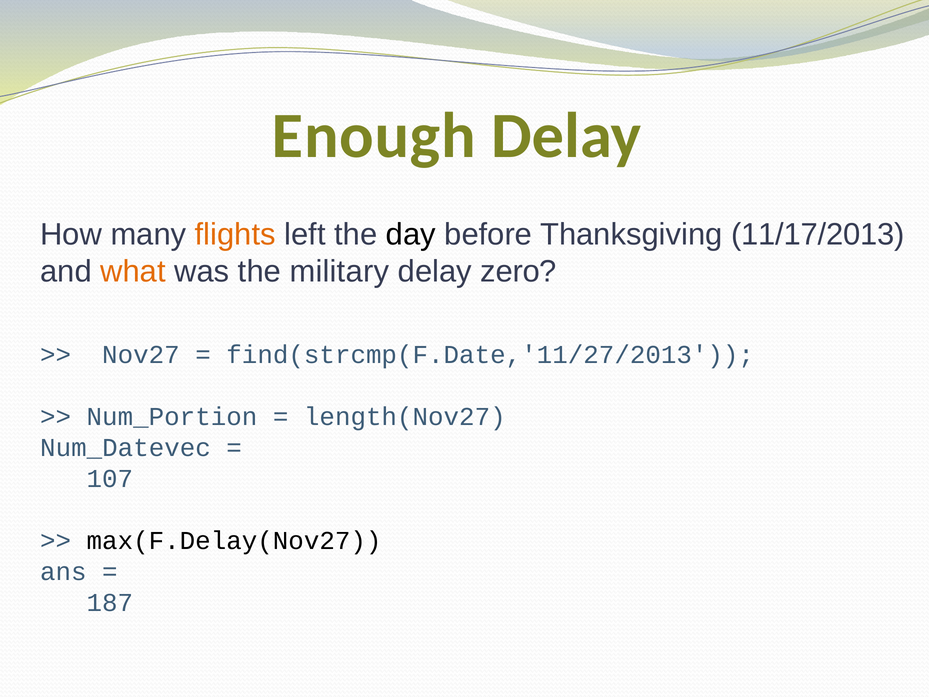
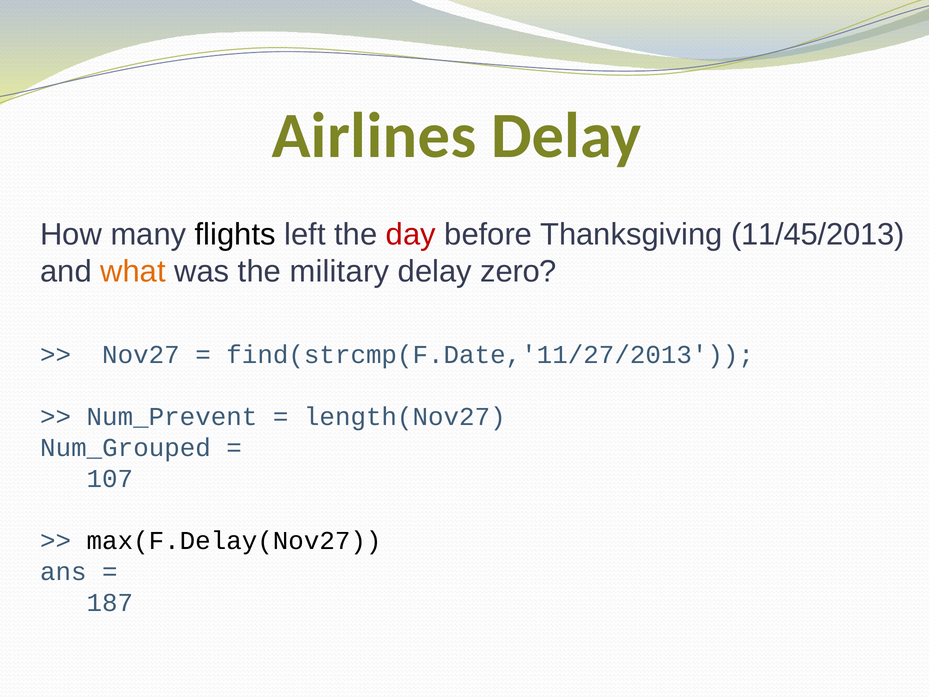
Enough: Enough -> Airlines (374, 136)
flights colour: orange -> black (235, 234)
day colour: black -> red (411, 234)
11/17/2013: 11/17/2013 -> 11/45/2013 (818, 234)
Num_Portion: Num_Portion -> Num_Prevent (172, 416)
Num_Datevec: Num_Datevec -> Num_Grouped (125, 447)
